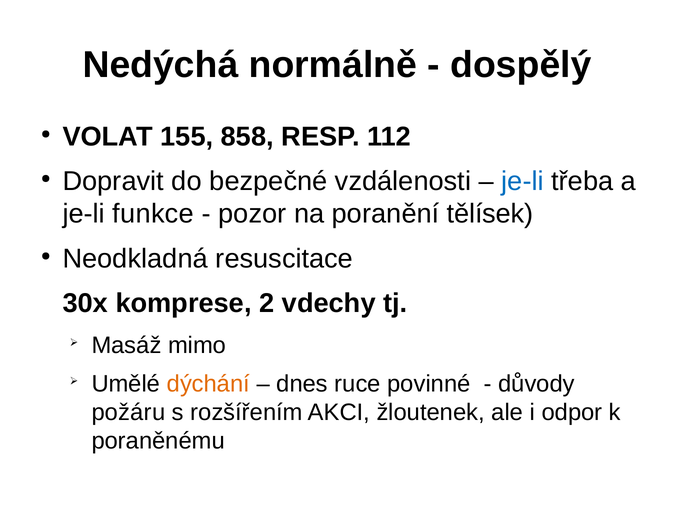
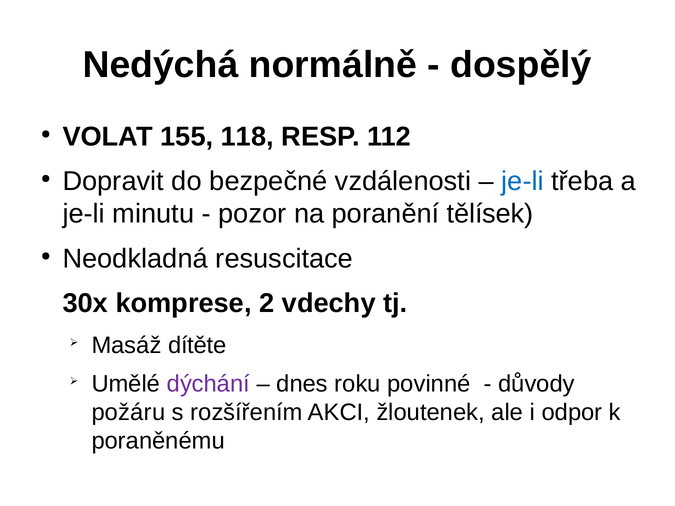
858: 858 -> 118 (247, 137)
funkce: funkce -> minutu (153, 214)
mimo: mimo -> dítěte (197, 346)
dýchání colour: orange -> purple (208, 384)
ruce: ruce -> roku (358, 384)
